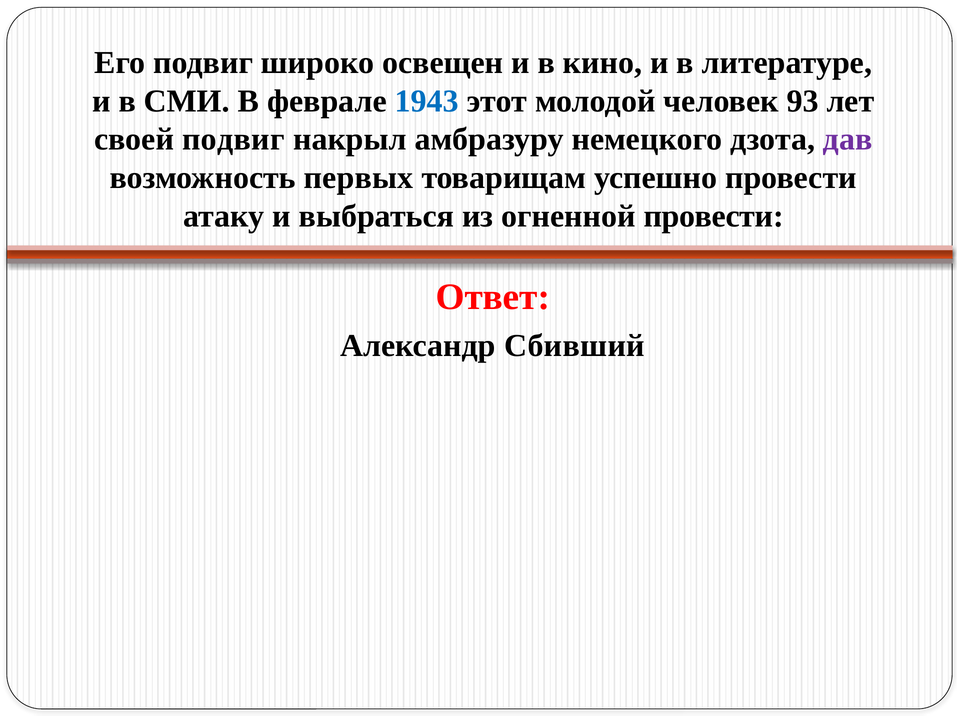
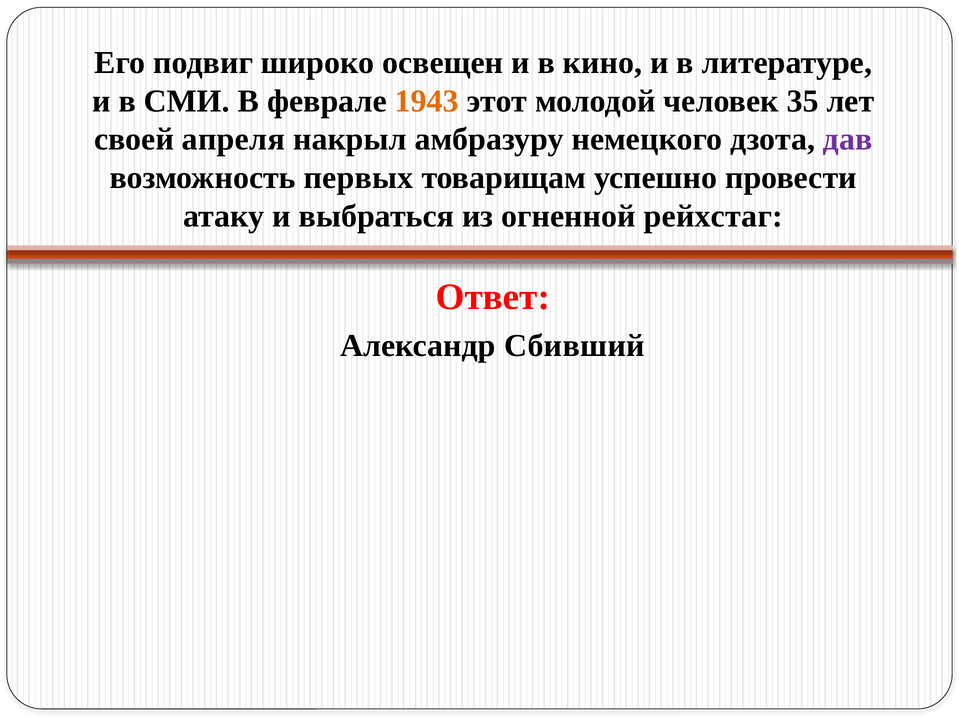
1943 colour: blue -> orange (427, 101)
93: 93 -> 35 (803, 101)
своей подвиг: подвиг -> апреля (233, 139)
огненной провести: провести -> рейхстаг (713, 216)
